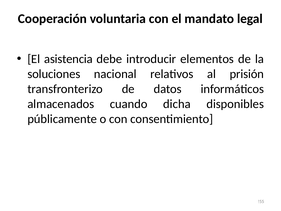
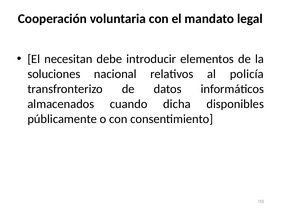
asistencia: asistencia -> necesitan (68, 59)
prisión: prisión -> policía (247, 74)
